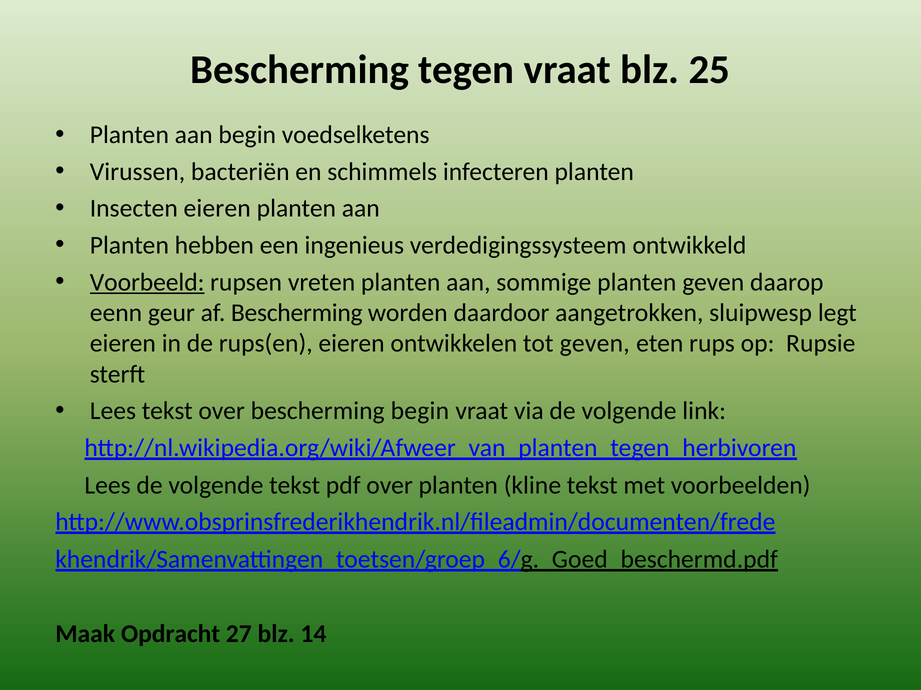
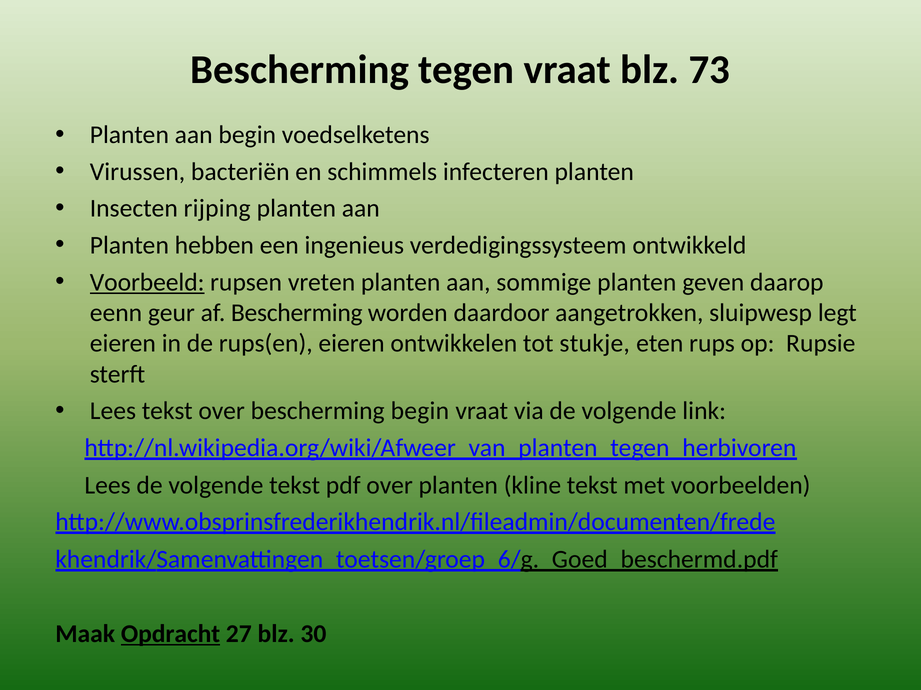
25: 25 -> 73 (709, 70)
Insecten eieren: eieren -> rijping (217, 209)
tot geven: geven -> stukje (595, 344)
Opdracht underline: none -> present (171, 634)
14: 14 -> 30 (313, 634)
